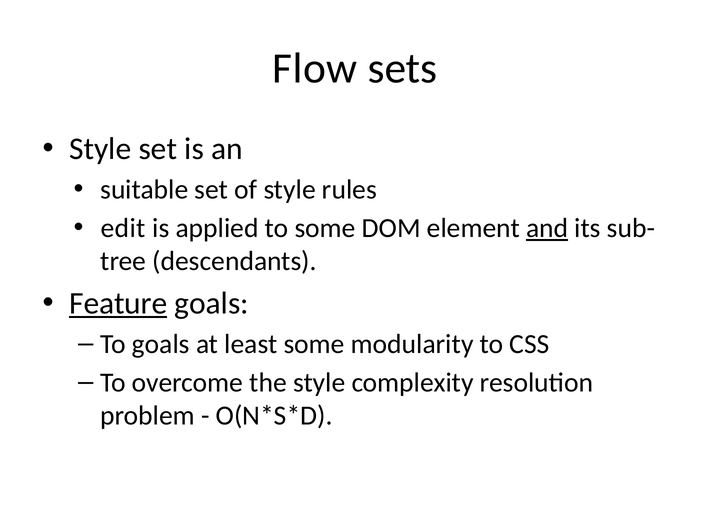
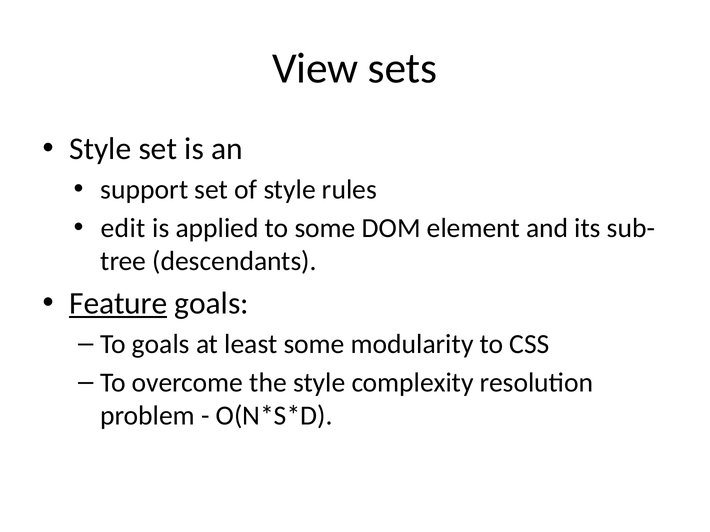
Flow: Flow -> View (315, 69)
suitable: suitable -> support (144, 190)
and underline: present -> none (547, 228)
